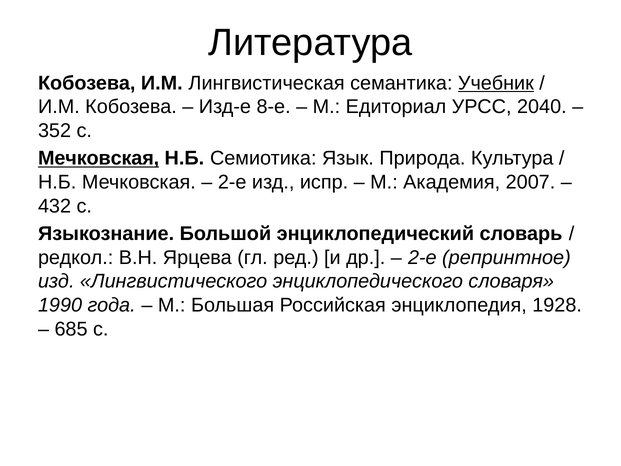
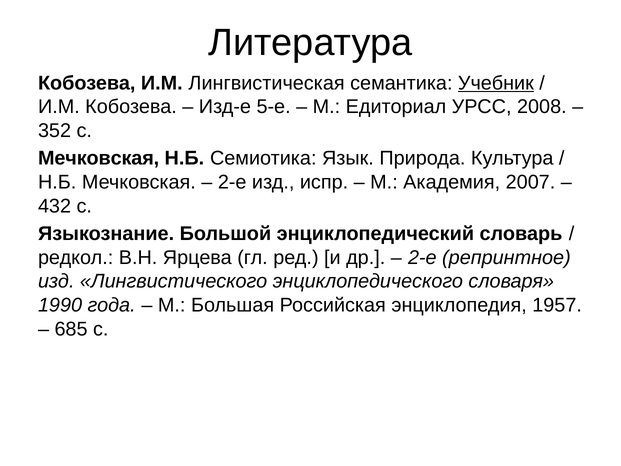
8-е: 8-е -> 5-е (274, 107)
2040: 2040 -> 2008 (542, 107)
Мечковская underline: present -> none (99, 158)
1928: 1928 -> 1957 (557, 305)
